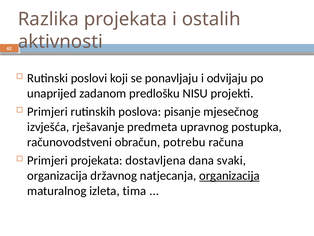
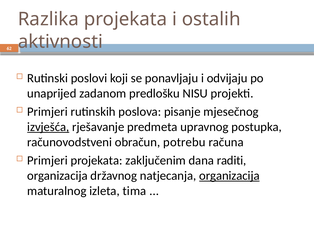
izvješća underline: none -> present (48, 127)
dostavljena: dostavljena -> zaključenim (156, 160)
svaki: svaki -> raditi (232, 160)
